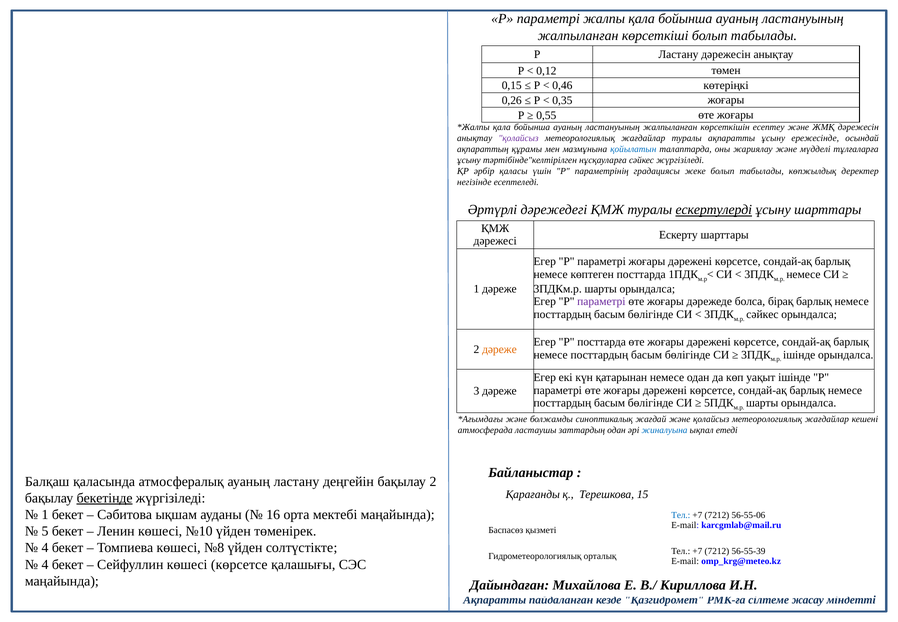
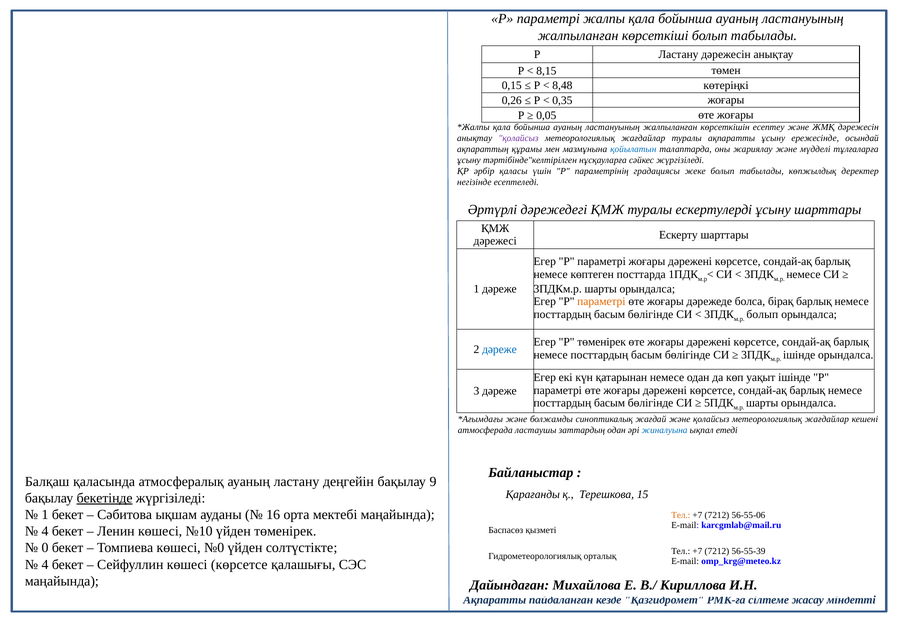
0,12: 0,12 -> 8,15 (546, 71)
0,46: 0,46 -> 8,48 (562, 86)
0,55: 0,55 -> 0,05 (546, 115)
ескертулерді underline: present -> none (714, 210)
параметрі colour: purple -> orange (601, 301)
сәйкес: сәйкес -> болып (762, 314)
Р посттарда: посттарда -> төменірек (602, 342)
дәреже colour: orange -> blue (499, 349)
бақылау 2: 2 -> 9 (433, 481)
Тел colour: blue -> orange (681, 515)
5: 5 -> 4 (45, 531)
4: 4 -> 0 (45, 548)
№8: №8 -> №0 (214, 548)
